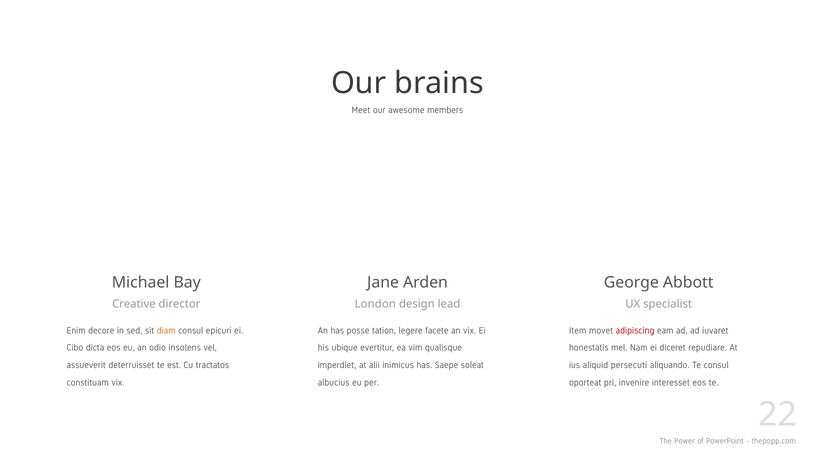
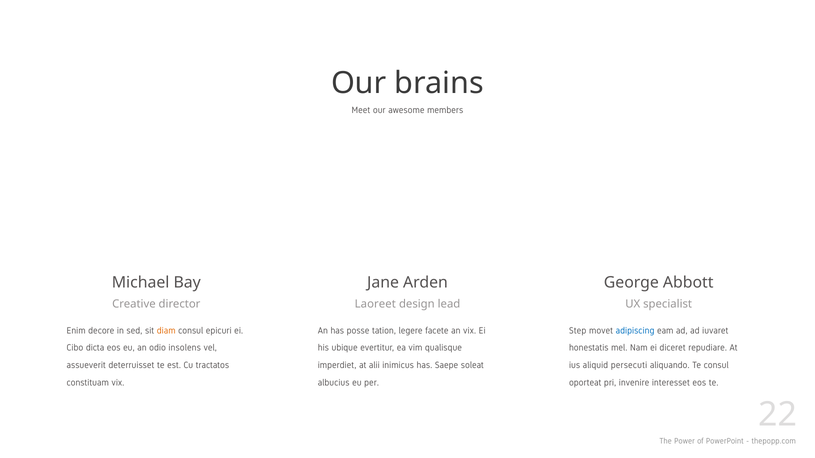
London: London -> Laoreet (375, 304)
Item: Item -> Step (578, 331)
adipiscing colour: red -> blue (635, 331)
